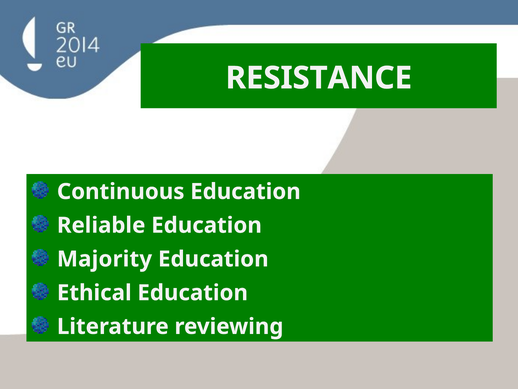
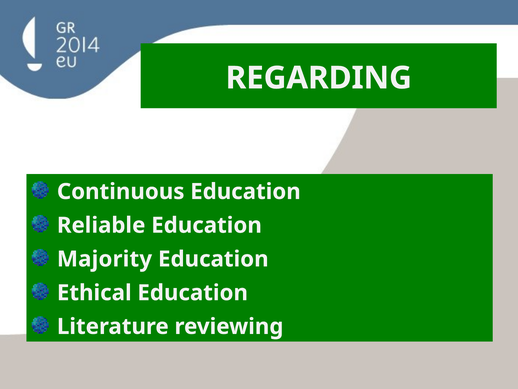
RESISTANCE: RESISTANCE -> REGARDING (319, 78)
